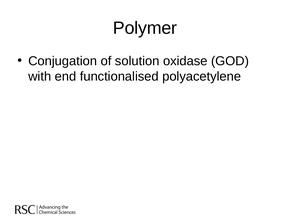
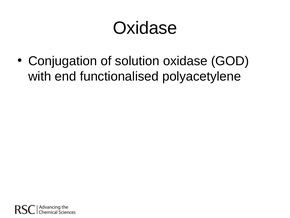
Polymer: Polymer -> Oxidase (145, 28)
